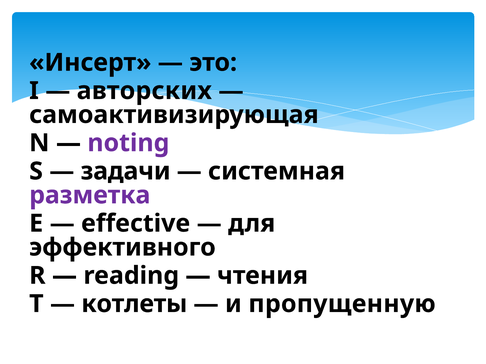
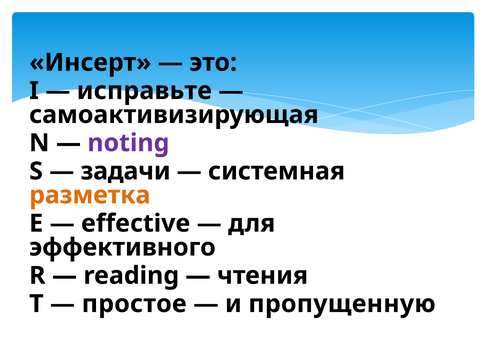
авторских: авторских -> исправьте (144, 91)
разметка colour: purple -> orange (90, 195)
котлеты: котлеты -> простое (134, 304)
